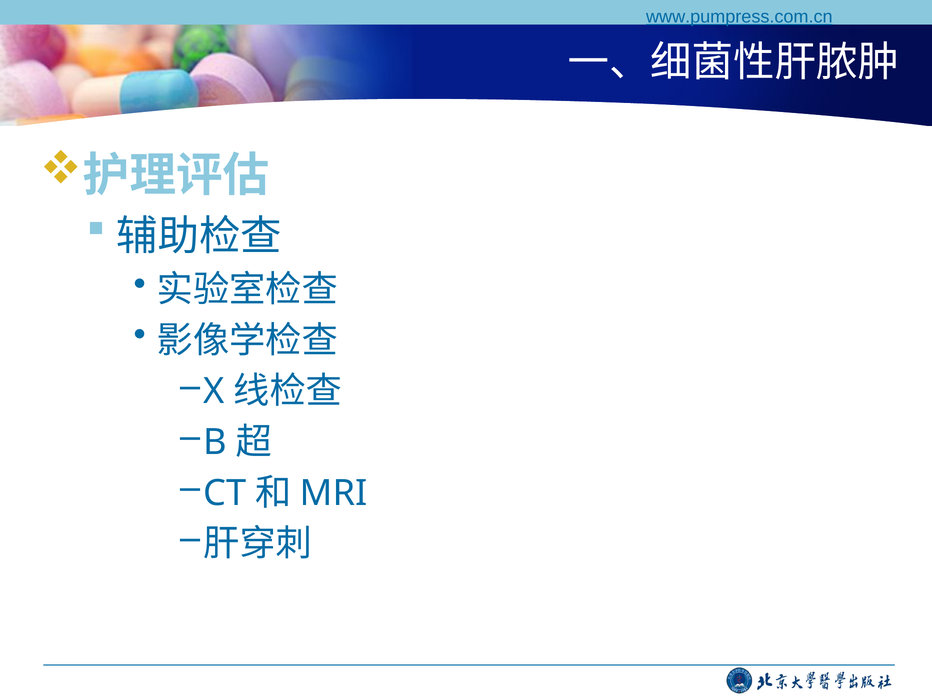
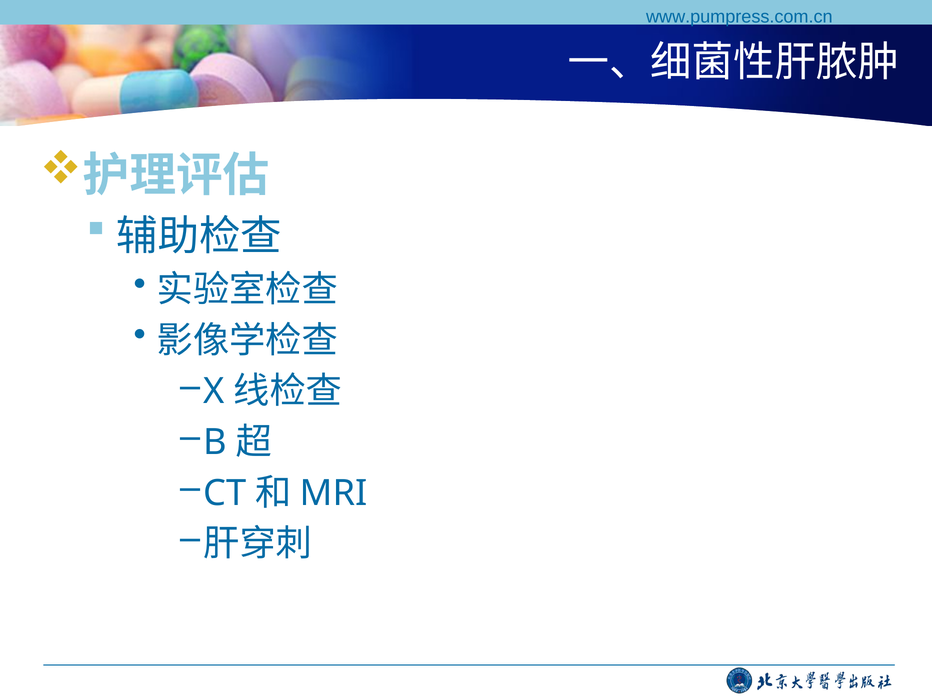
www.pumpress.com.cn underline: present -> none (739, 17)
